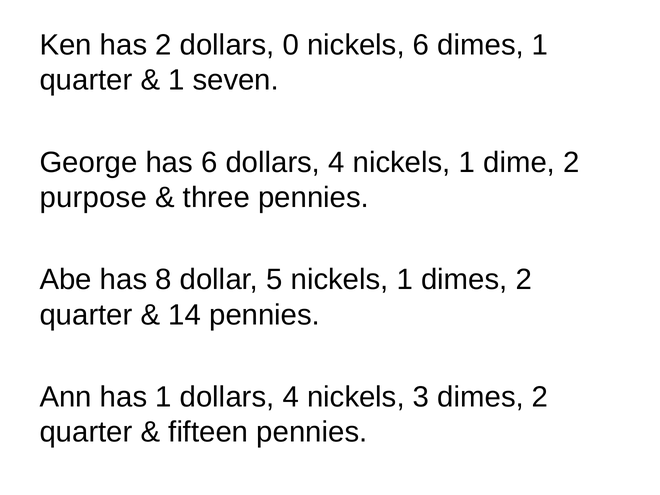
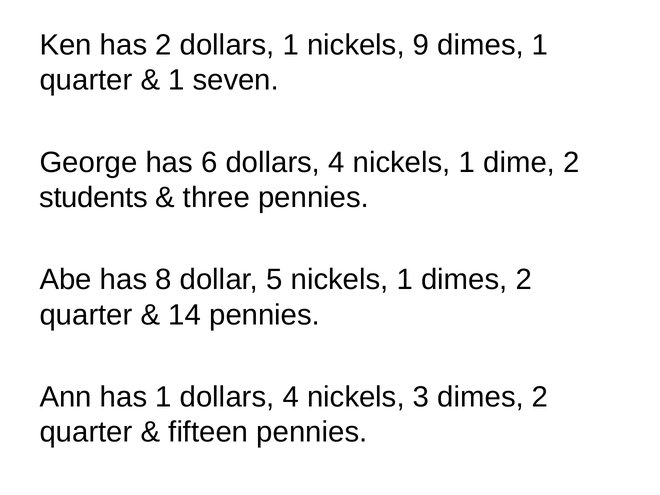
dollars 0: 0 -> 1 (291, 45)
nickels 6: 6 -> 9 (421, 45)
purpose: purpose -> students (94, 198)
